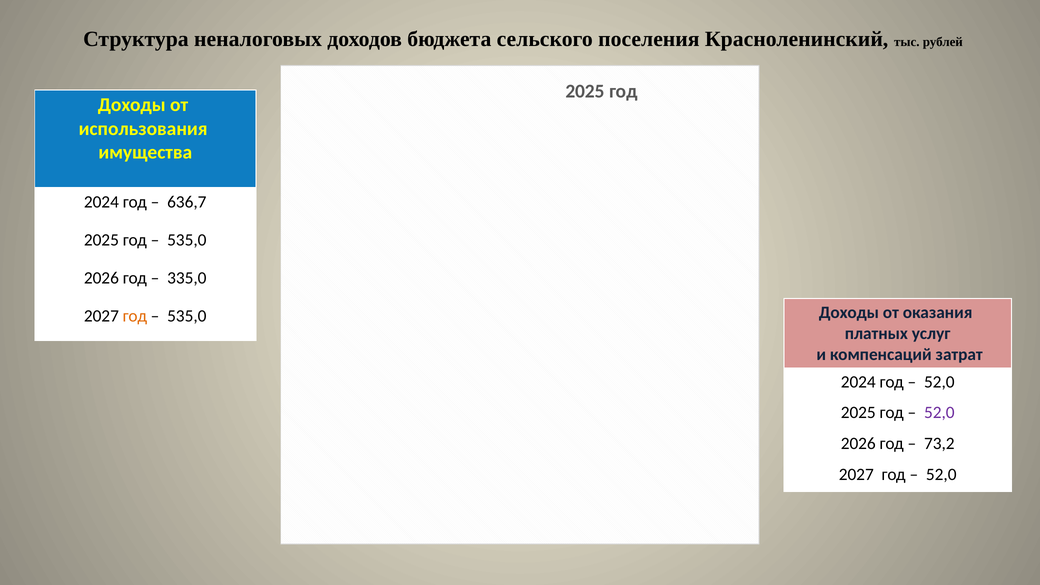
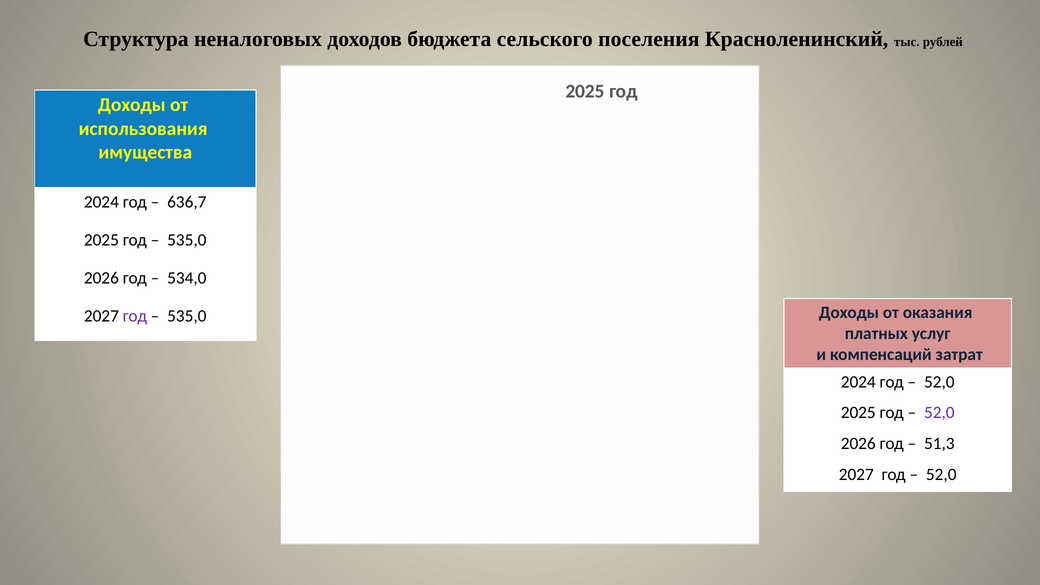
335,0: 335,0 -> 534,0 (187, 278)
год colour: orange -> purple (135, 316)
73,2: 73,2 -> 51,3 (939, 444)
